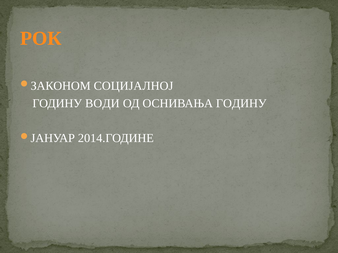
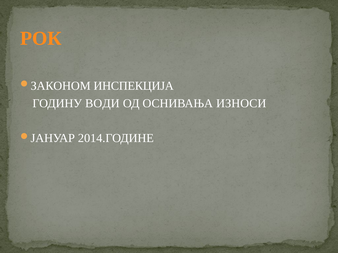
СОЦИЈАЛНОЈ: СОЦИЈАЛНОЈ -> ИНСПЕКЦИЈА (134, 86)
ОСНИВАЊА ГОДИНУ: ГОДИНУ -> ИЗНОСИ (241, 103)
